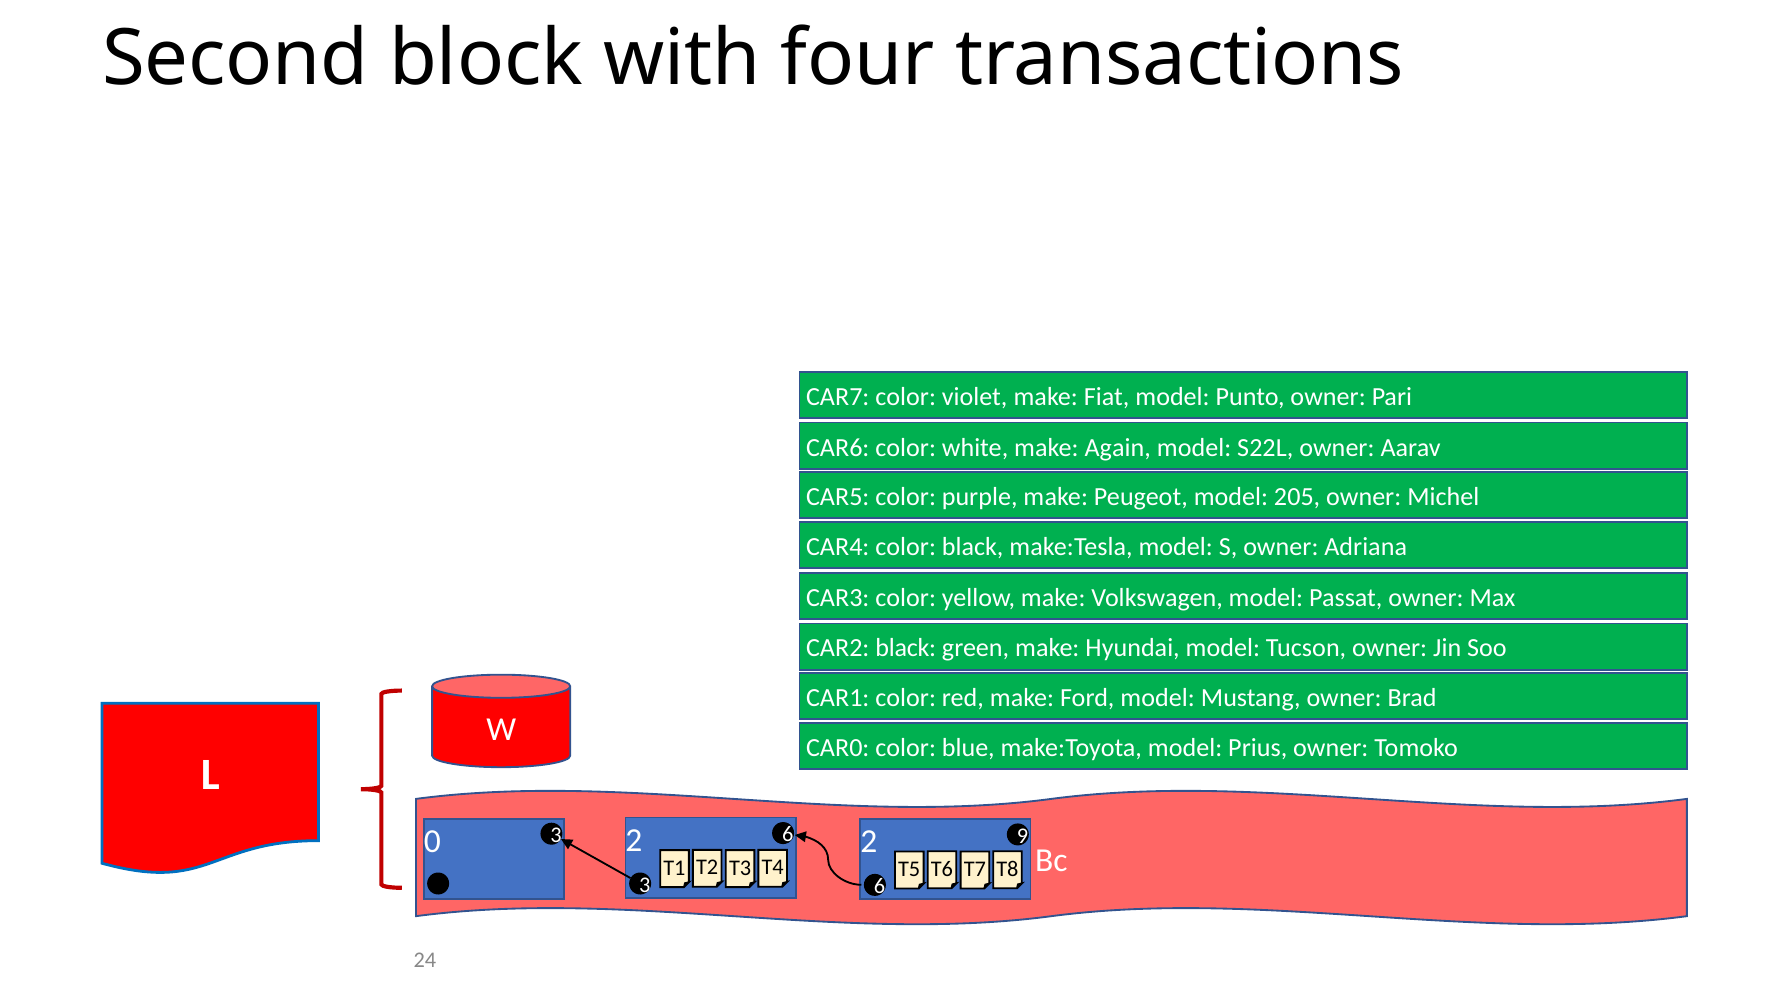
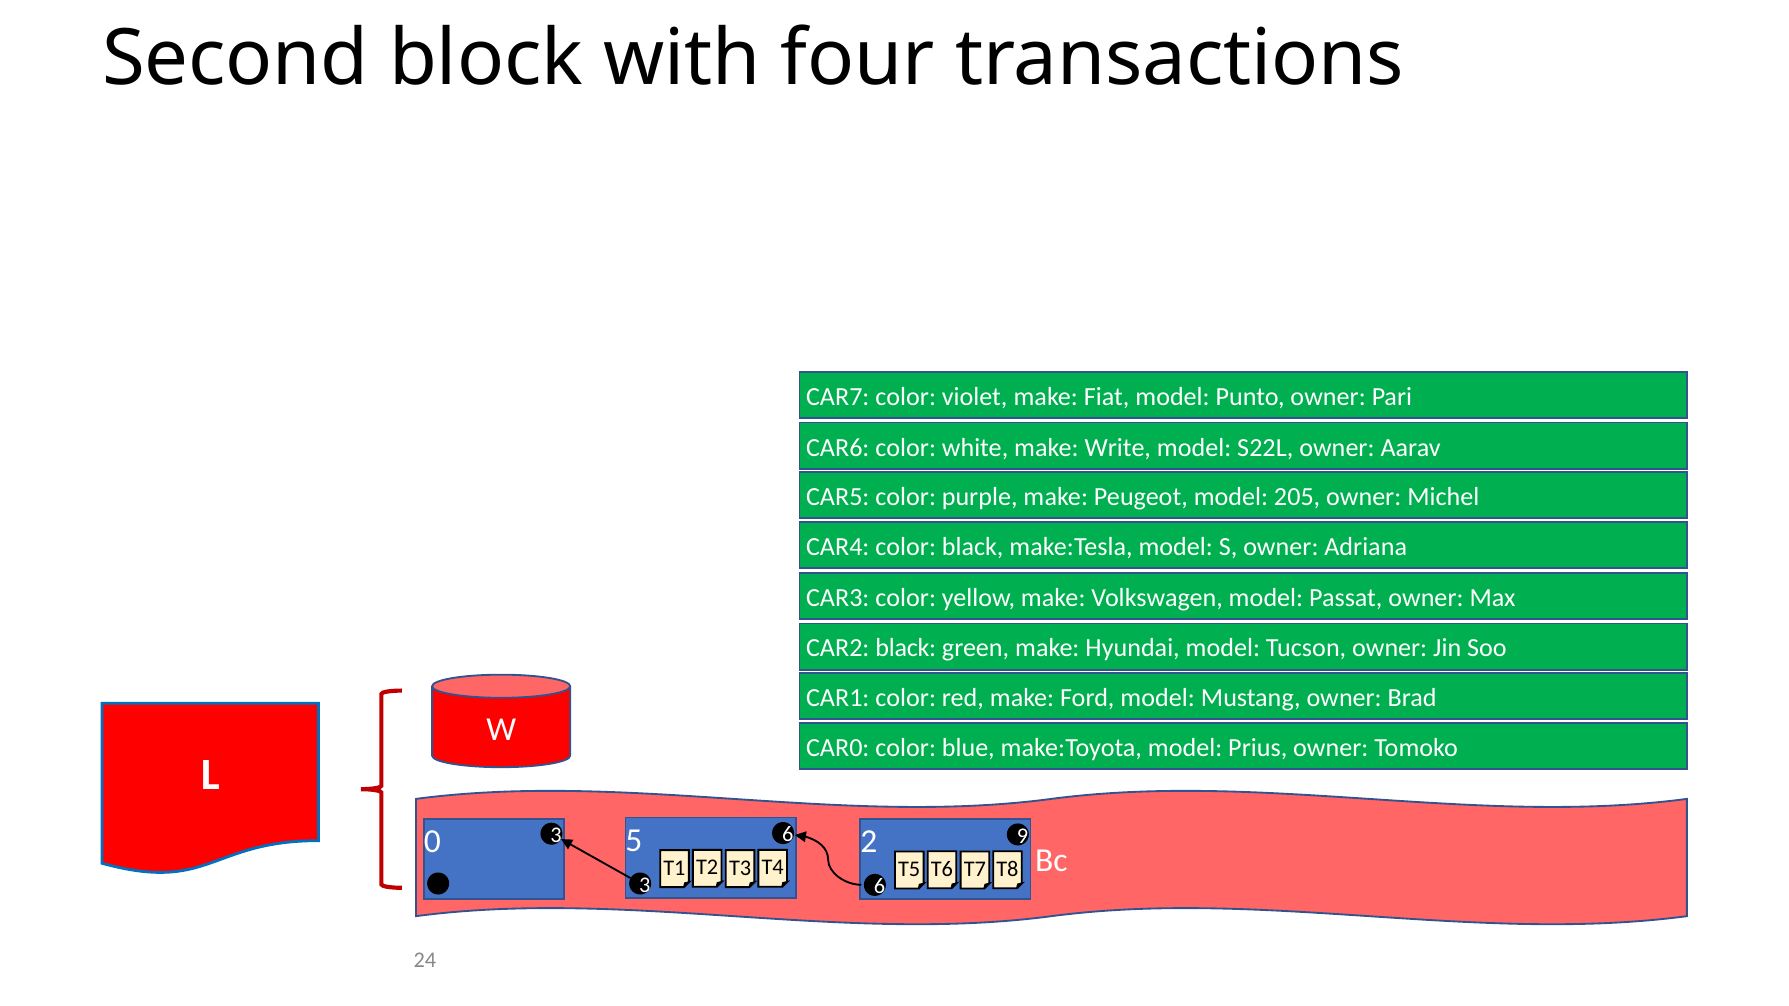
Again: Again -> Write (1118, 448)
0 2: 2 -> 5 (634, 840)
